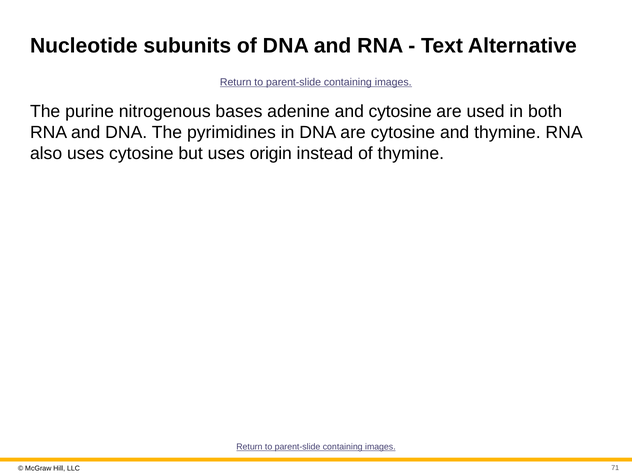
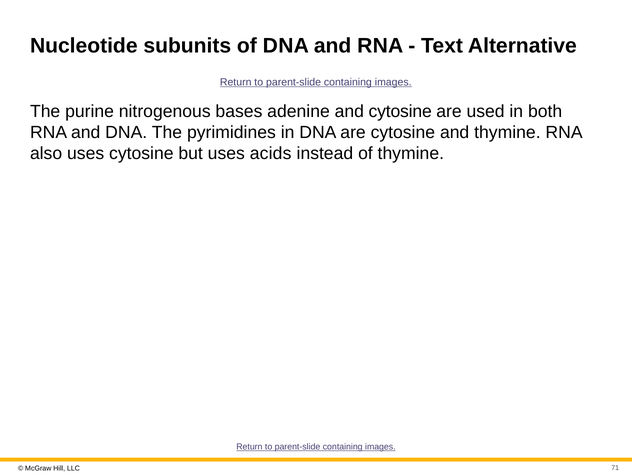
origin: origin -> acids (271, 154)
